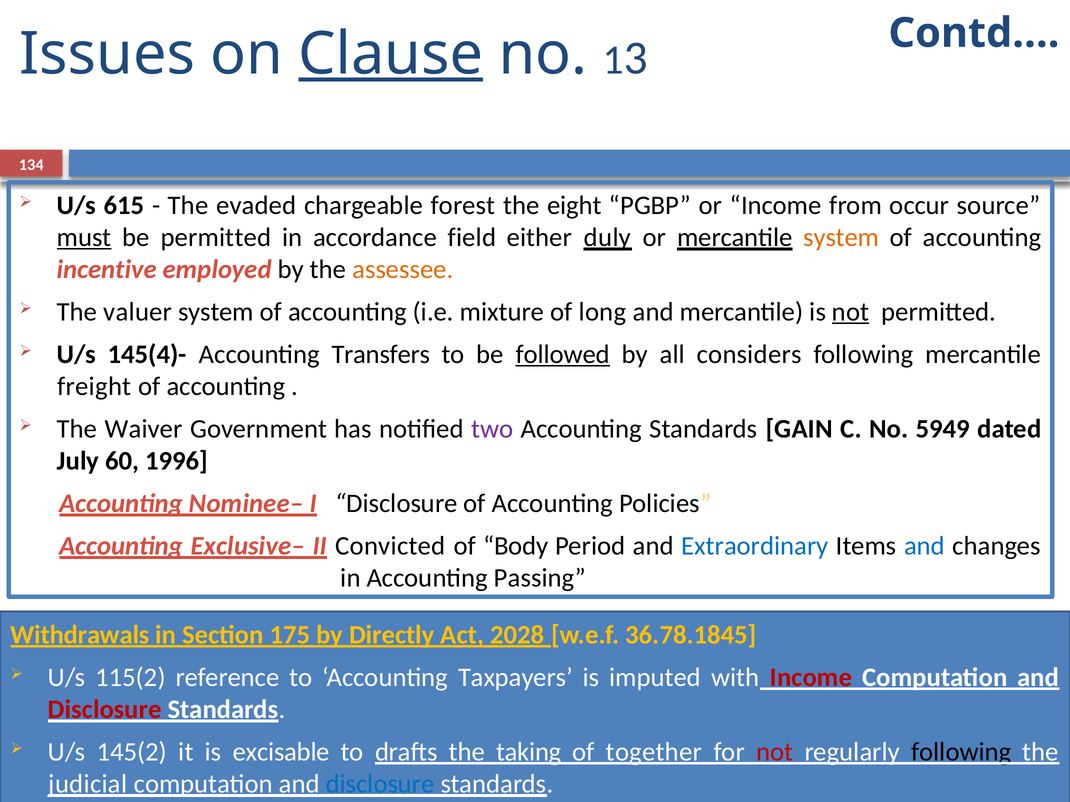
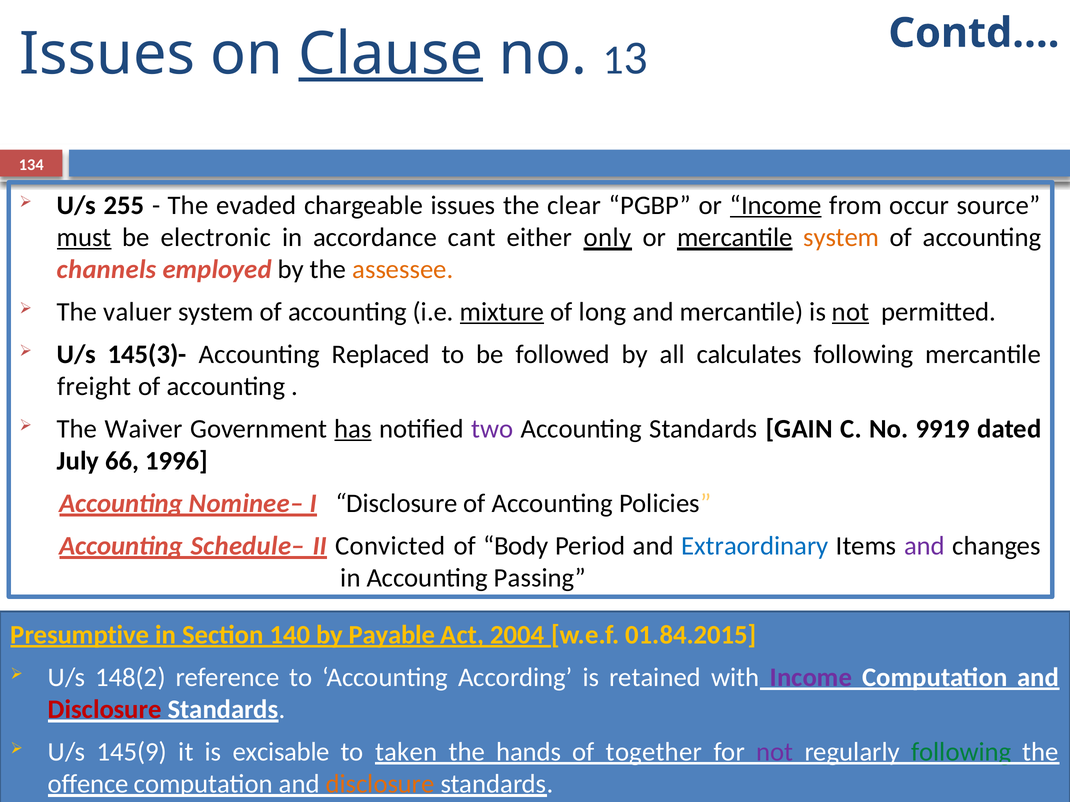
615: 615 -> 255 (124, 205)
chargeable forest: forest -> issues (463, 205)
eight: eight -> clear (574, 205)
Income underline: none -> present (776, 205)
be permitted: permitted -> electronic (216, 237)
field: field -> cant (472, 237)
duly: duly -> only (608, 237)
incentive: incentive -> channels (107, 270)
mixture underline: none -> present (502, 312)
145(4)-: 145(4)- -> 145(3)- (147, 355)
Transfers: Transfers -> Replaced (381, 355)
followed underline: present -> none (563, 355)
considers: considers -> calculates (749, 355)
has underline: none -> present (353, 429)
5949: 5949 -> 9919 (943, 429)
60: 60 -> 66 (122, 461)
Exclusive–: Exclusive– -> Schedule– (248, 546)
and colour: blue -> purple (924, 546)
Withdrawals: Withdrawals -> Presumptive (80, 635)
175: 175 -> 140 (290, 635)
Directly: Directly -> Payable (392, 635)
2028: 2028 -> 2004 (517, 635)
36.78.1845: 36.78.1845 -> 01.84.2015 (691, 635)
115(2: 115(2 -> 148(2 (130, 678)
Taxpayers: Taxpayers -> According (515, 678)
imputed: imputed -> retained (655, 678)
Income colour: red -> purple (811, 678)
145(2: 145(2 -> 145(9 (132, 752)
drafts: drafts -> taken (406, 752)
taking: taking -> hands (529, 752)
not colour: red -> purple (775, 752)
following colour: black -> green (961, 752)
judicial: judicial -> offence (88, 784)
disclosure colour: blue -> orange (380, 784)
